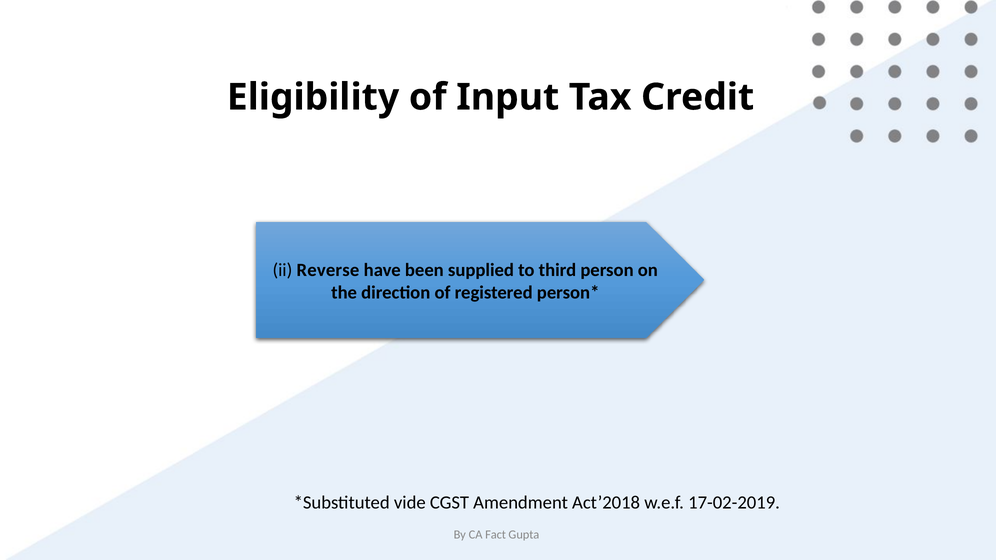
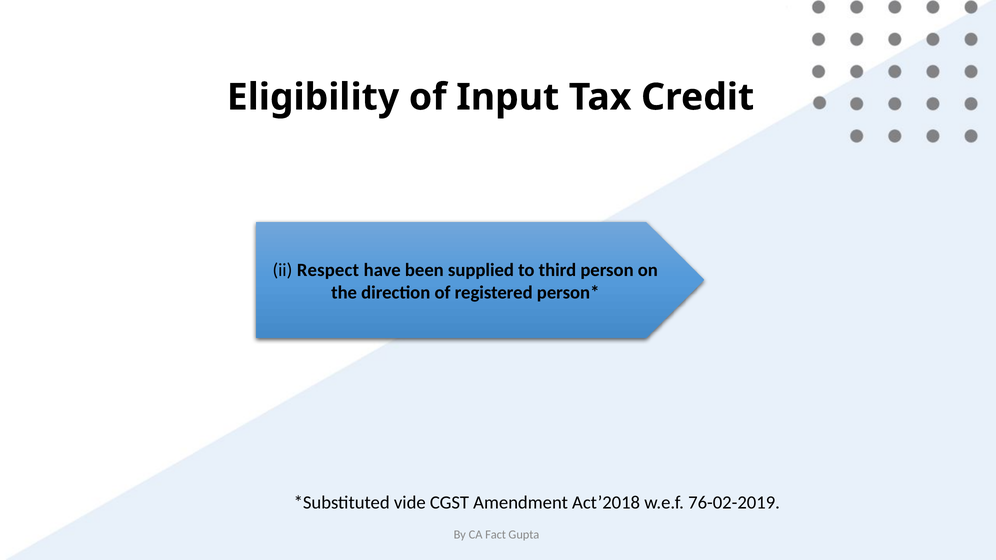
Reverse: Reverse -> Respect (328, 270)
17-02-2019: 17-02-2019 -> 76-02-2019 (734, 503)
